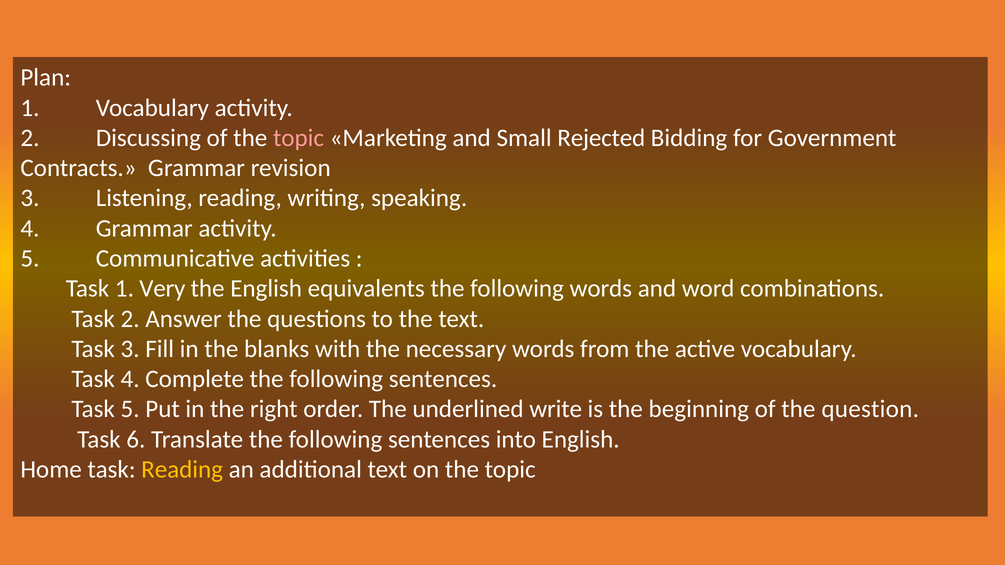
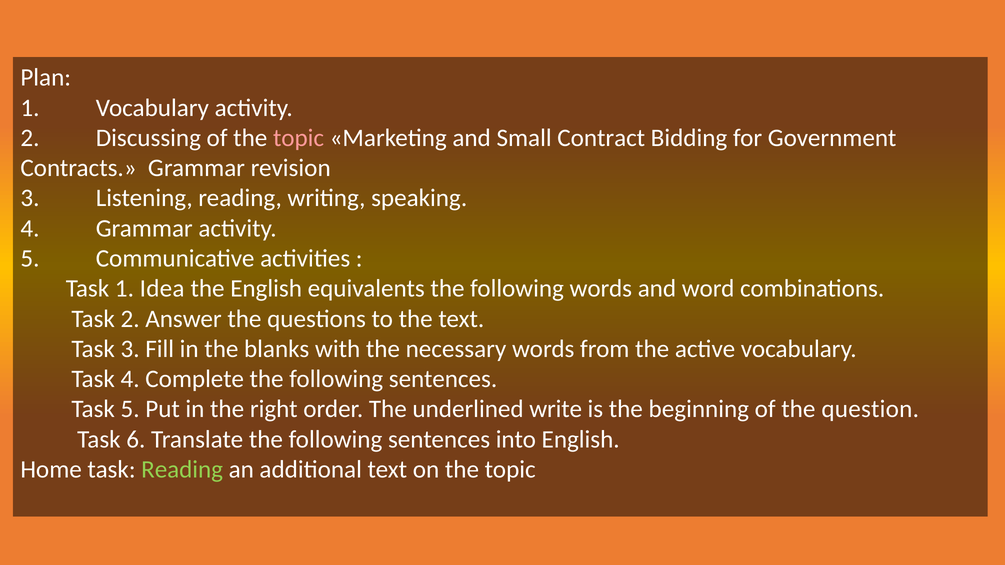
Rejected: Rejected -> Contract (601, 138)
Very: Very -> Idea (162, 289)
Reading colour: yellow -> light green (182, 470)
